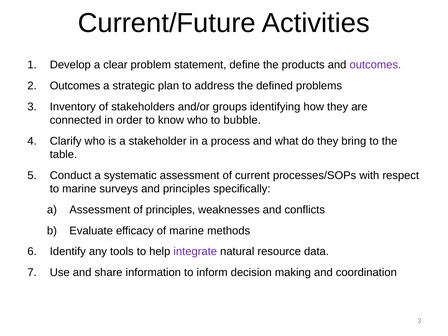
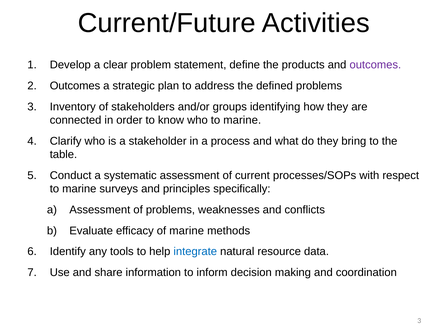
who to bubble: bubble -> marine (242, 120)
of principles: principles -> problems (170, 210)
integrate colour: purple -> blue (195, 252)
